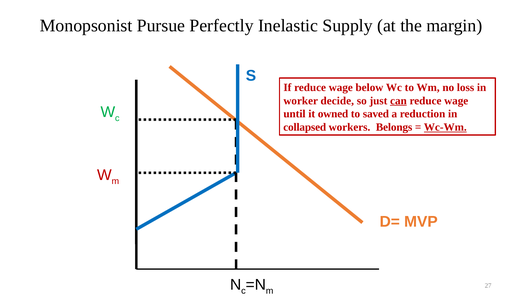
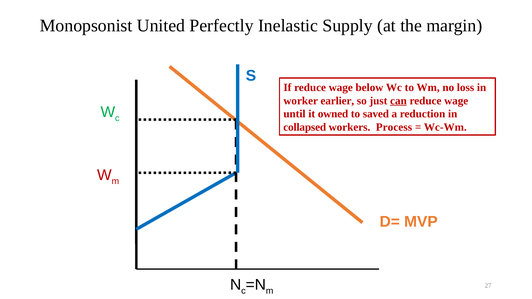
Pursue: Pursue -> United (161, 26)
decide: decide -> earlier (337, 101)
Belongs: Belongs -> Process (394, 127)
Wc-Wm underline: present -> none (445, 127)
